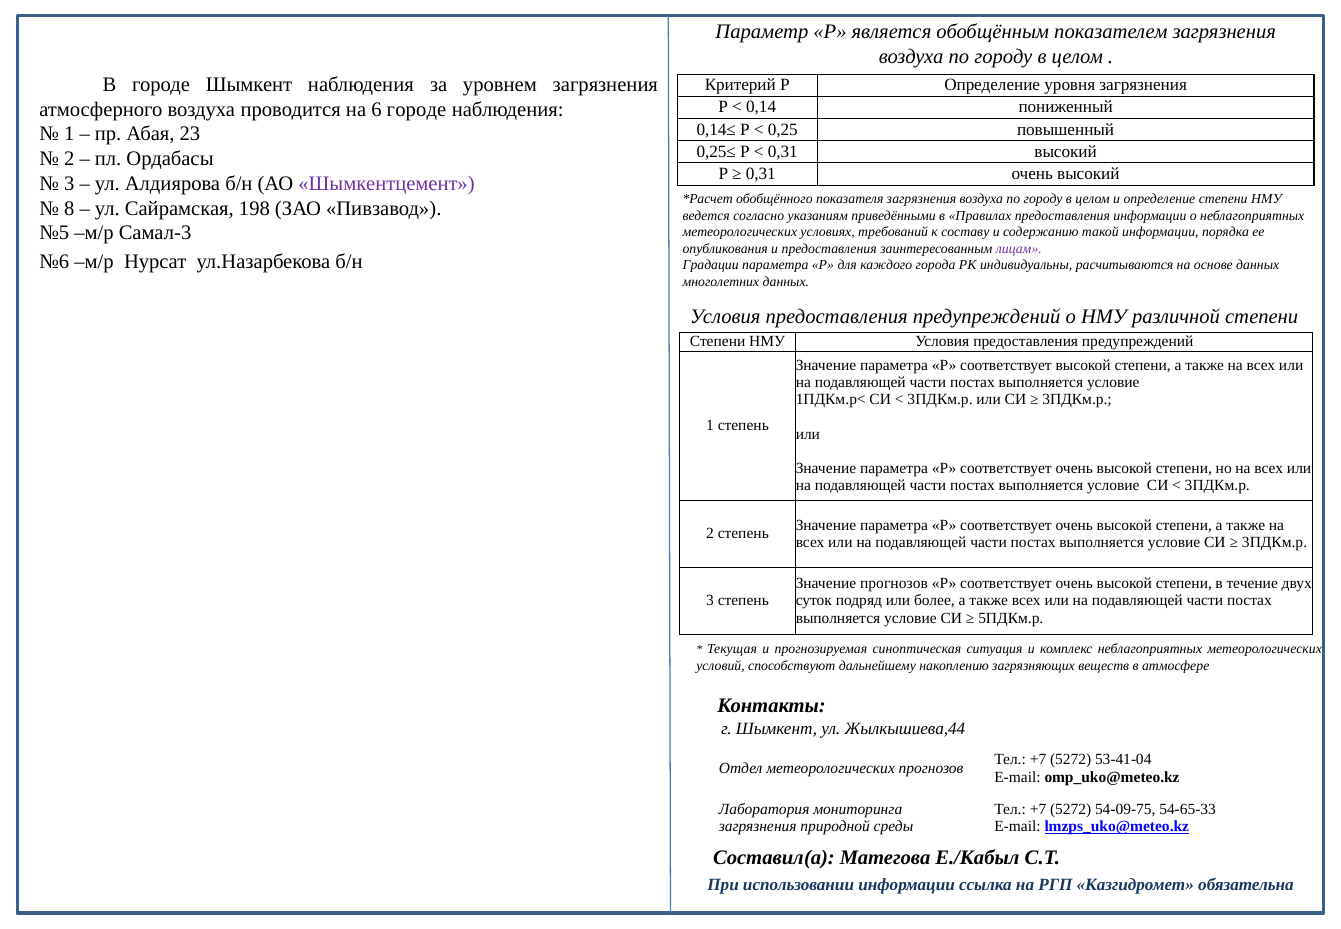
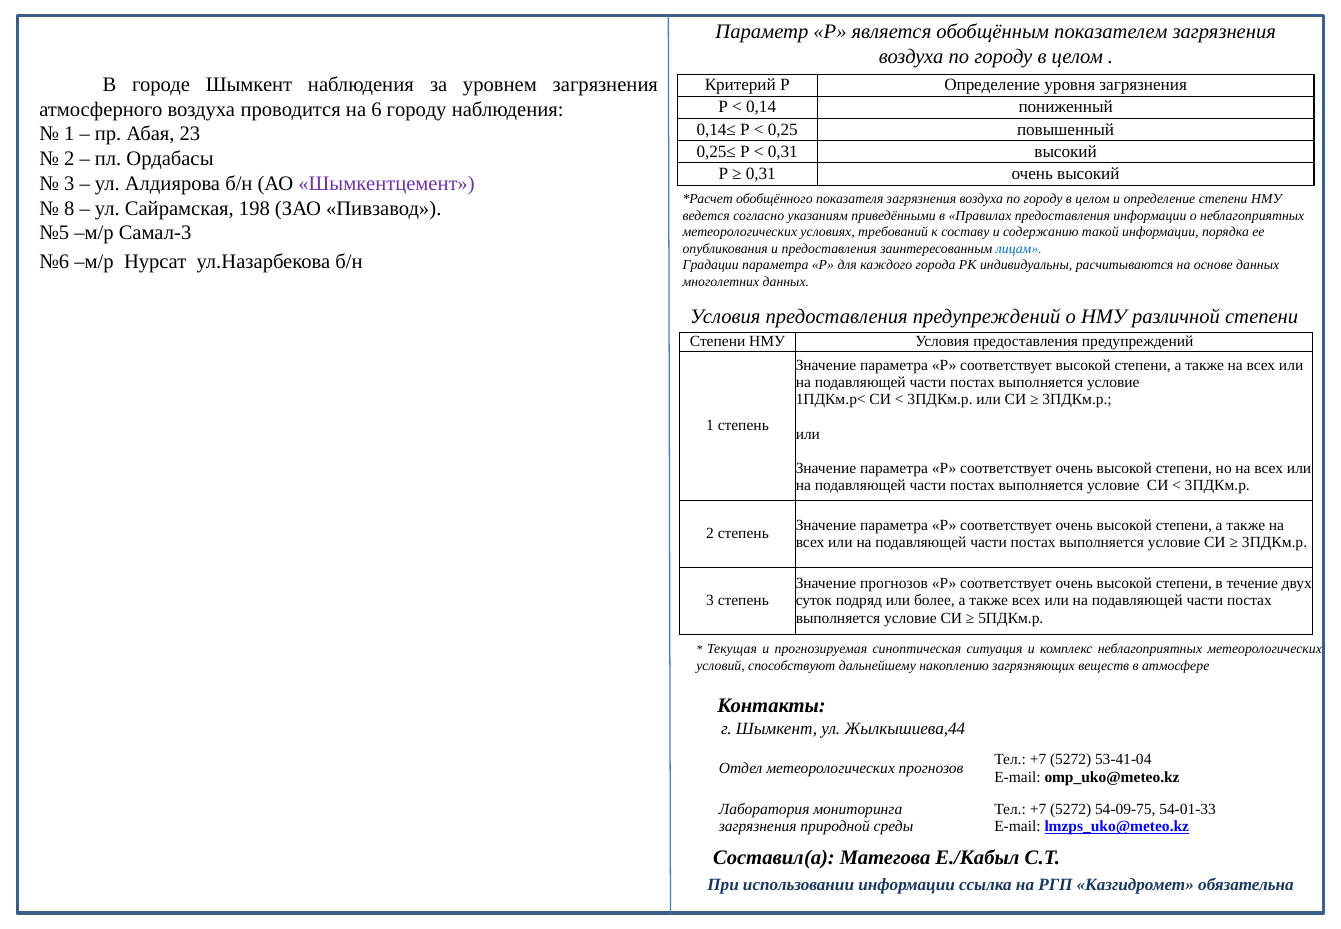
6 городе: городе -> городу (417, 109)
лицам colour: purple -> blue (1019, 249)
54-65-33: 54-65-33 -> 54-01-33 (1188, 809)
